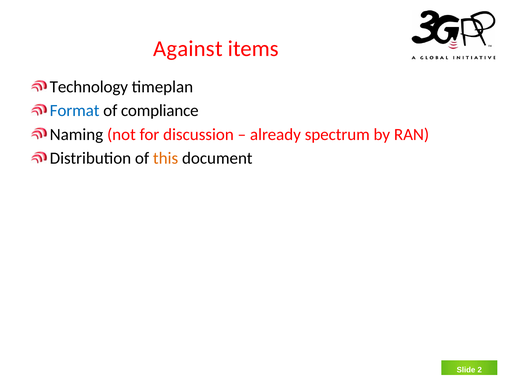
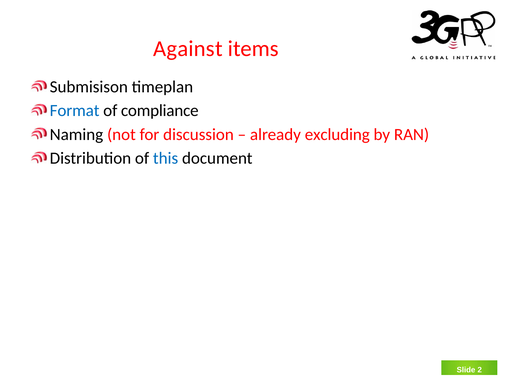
Technology: Technology -> Submisison (89, 87)
spectrum: spectrum -> excluding (337, 134)
this colour: orange -> blue (166, 158)
